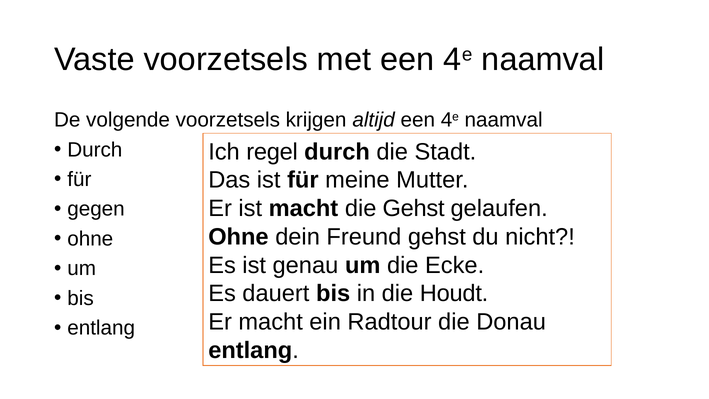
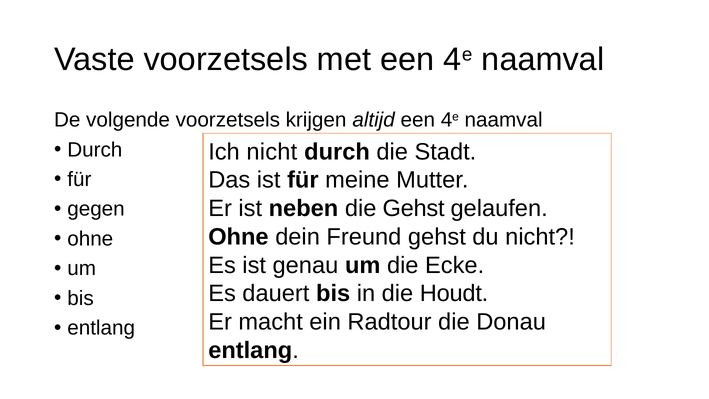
Ich regel: regel -> nicht (272, 152)
ist macht: macht -> neben (303, 208)
